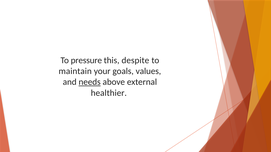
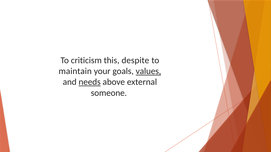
pressure: pressure -> criticism (86, 61)
values underline: none -> present (148, 71)
healthier: healthier -> someone (109, 93)
